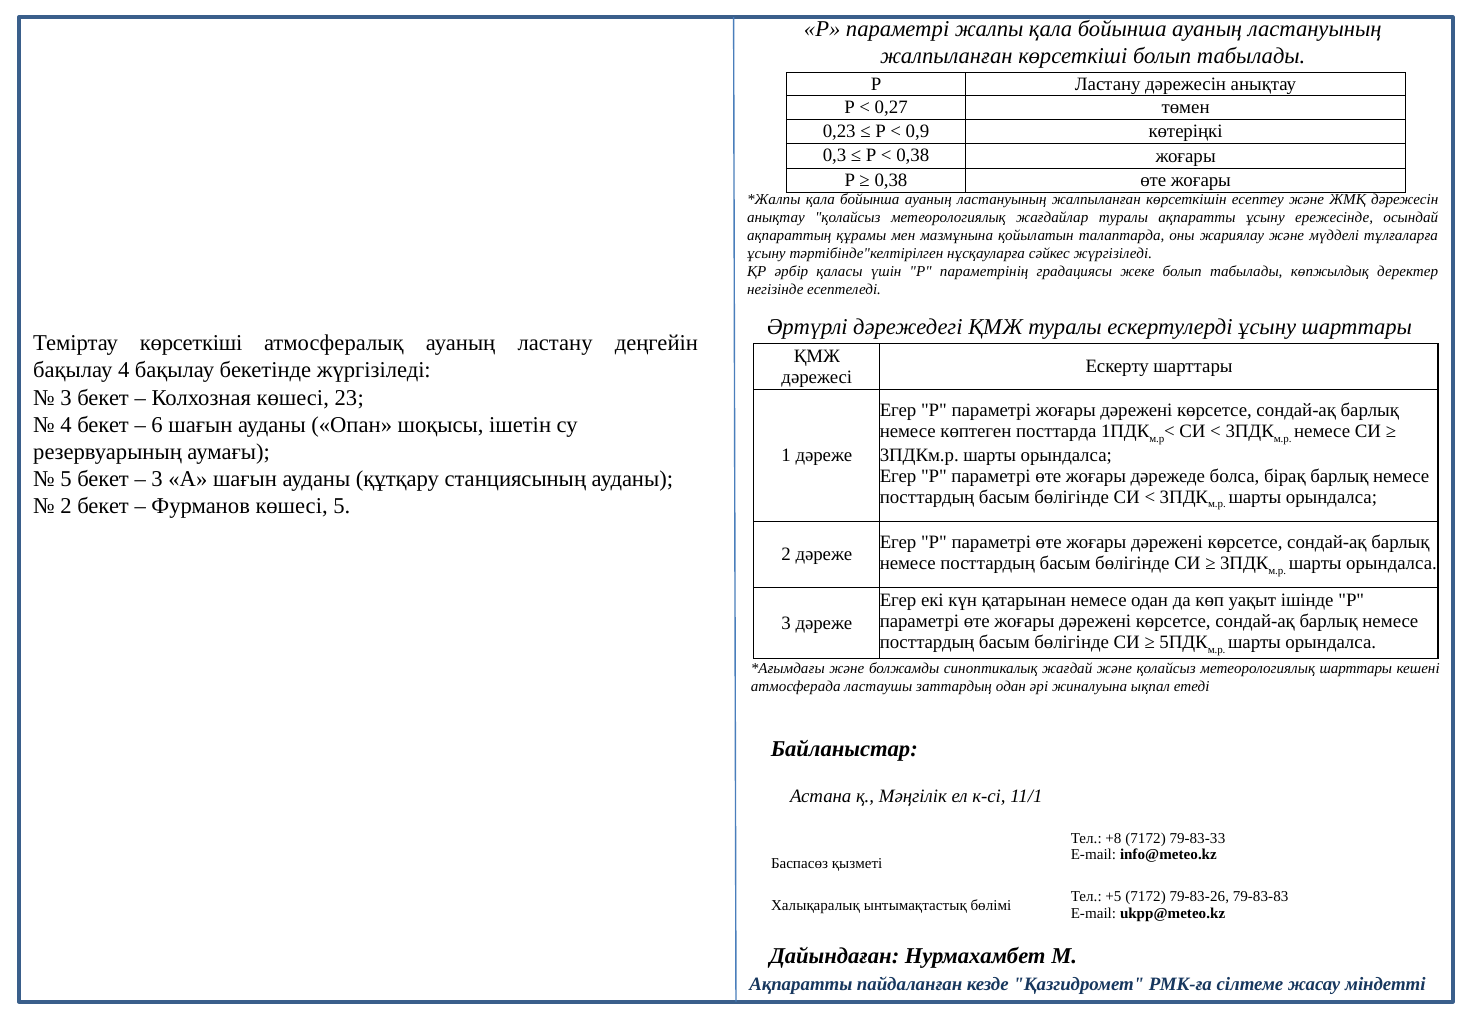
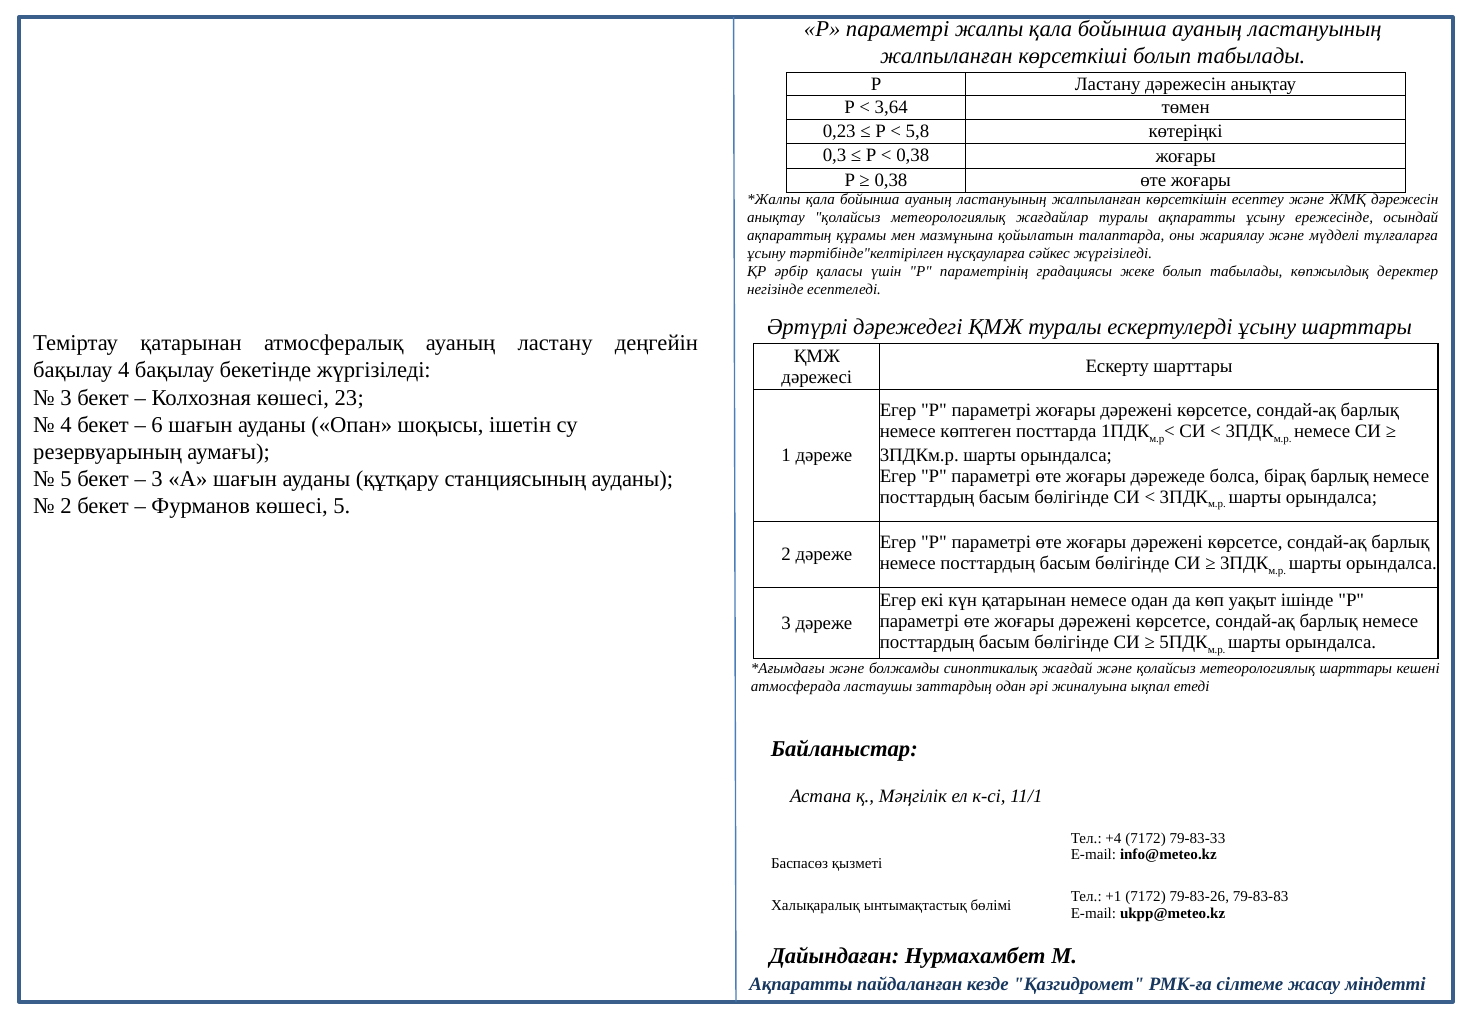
0,27: 0,27 -> 3,64 (891, 107)
0,9: 0,9 -> 5,8 (917, 131)
Теміртау көрсеткіші: көрсеткіші -> қатарынан (191, 343)
+8: +8 -> +4 (1113, 838)
+5: +5 -> +1 (1113, 897)
